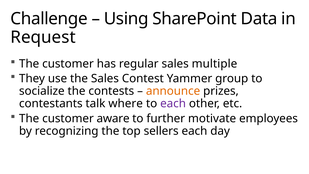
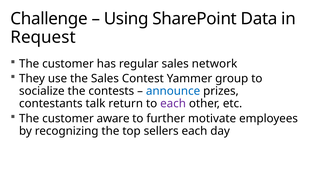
multiple: multiple -> network (214, 64)
announce colour: orange -> blue (173, 91)
where: where -> return (126, 104)
